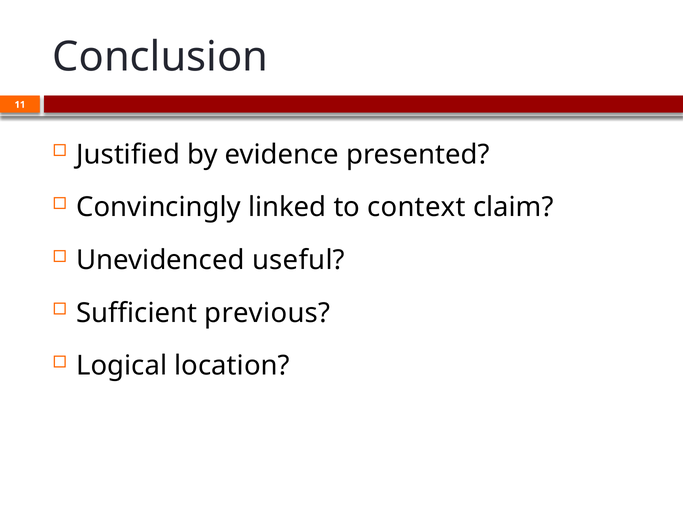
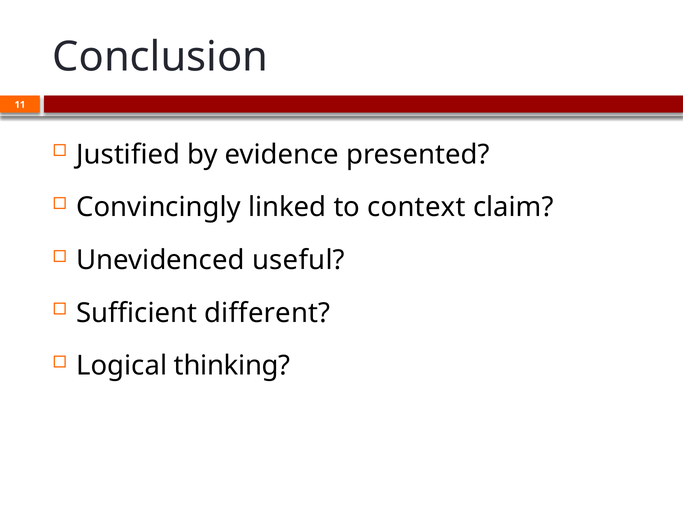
previous: previous -> different (267, 313)
location: location -> thinking (232, 366)
